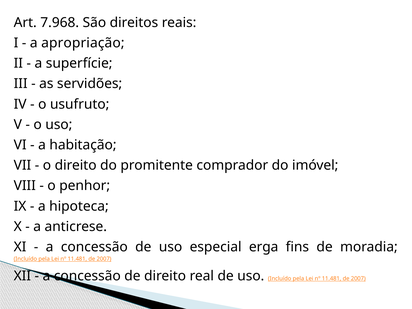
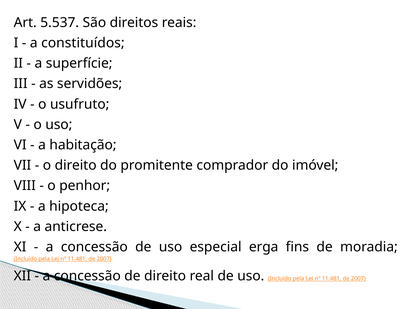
7.968: 7.968 -> 5.537 (60, 23)
apropriação: apropriação -> constituídos (83, 43)
